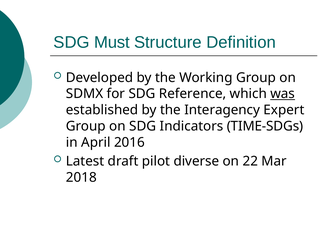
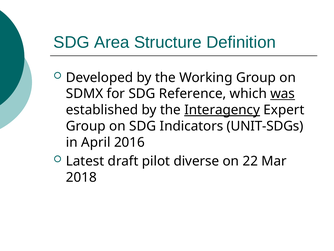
Must: Must -> Area (112, 42)
Interagency underline: none -> present (222, 110)
TIME-SDGs: TIME-SDGs -> UNIT-SDGs (265, 126)
